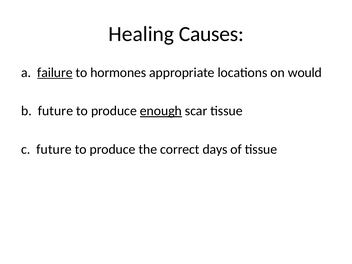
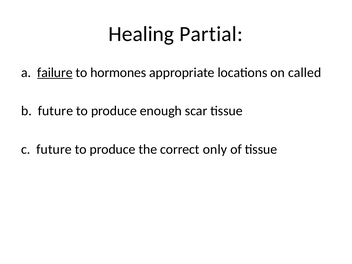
Causes: Causes -> Partial (211, 34)
would: would -> called (305, 73)
enough underline: present -> none (161, 111)
days: days -> only (215, 149)
